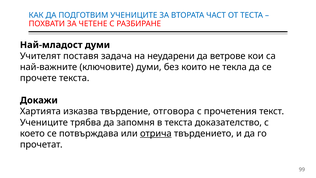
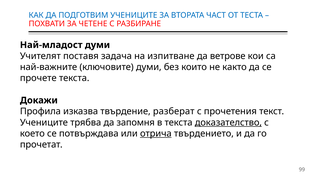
неударени: неударени -> изпитване (171, 56)
текла: текла -> както (235, 67)
Хартията: Хартията -> Профила (40, 111)
отговора: отговора -> разберат (174, 111)
доказателство underline: none -> present (228, 122)
